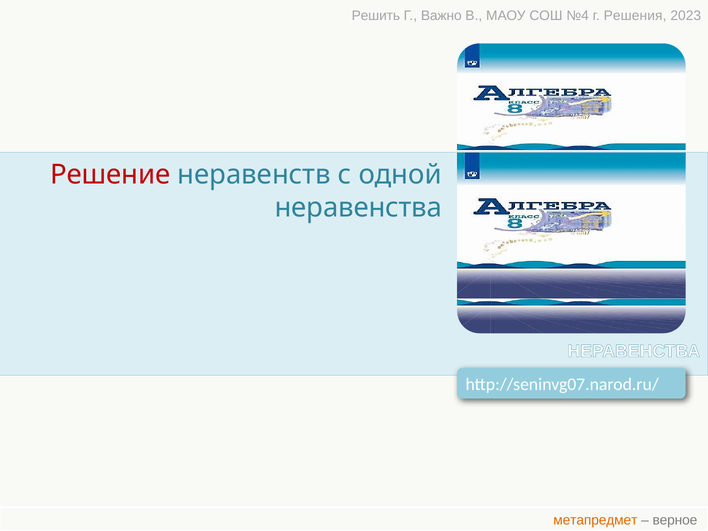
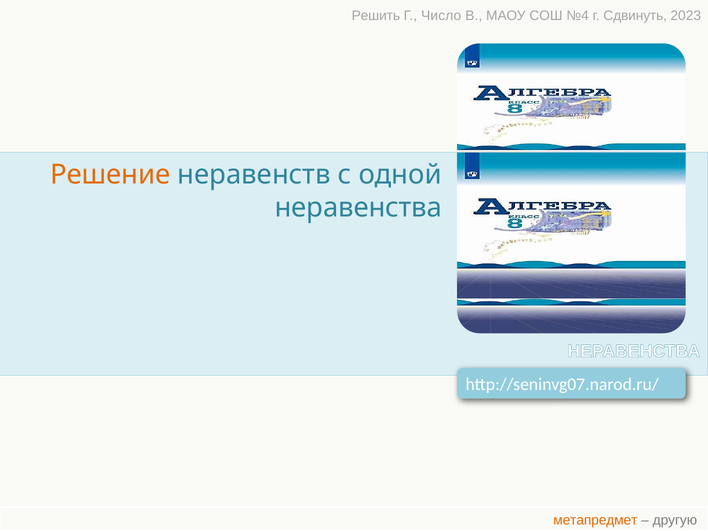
Важно: Важно -> Число (441, 15)
Решения: Решения -> Сдвинуть (635, 15)
Решение colour: red -> orange (110, 175)
верное: верное -> другую (675, 520)
